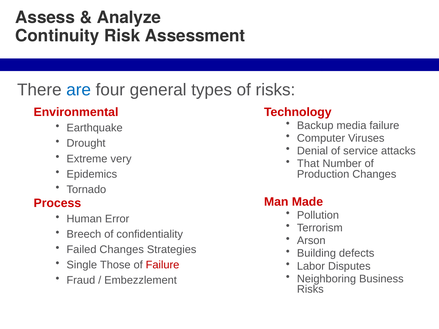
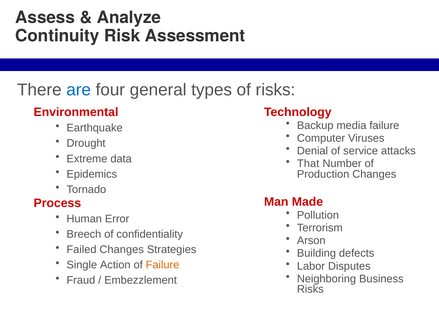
very: very -> data (121, 159)
Those: Those -> Action (115, 265)
Failure colour: red -> orange (163, 265)
